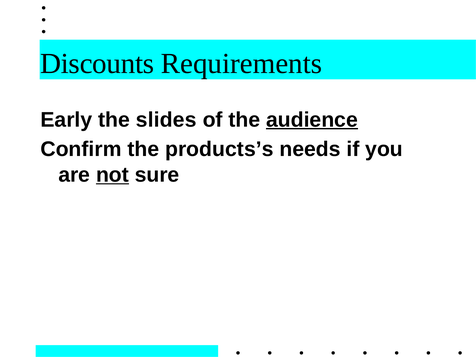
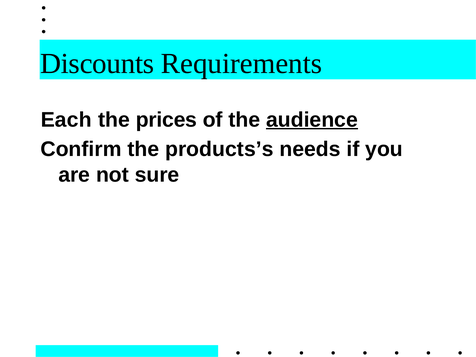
Early: Early -> Each (66, 120)
slides: slides -> prices (166, 120)
not underline: present -> none (112, 175)
